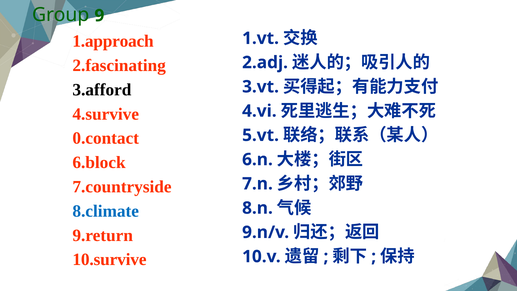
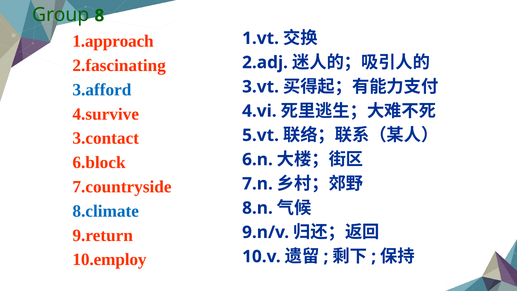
9: 9 -> 8 (99, 16)
3.afford colour: black -> blue (102, 90)
0.contact: 0.contact -> 3.contact (106, 138)
10.survive: 10.survive -> 10.employ (110, 259)
